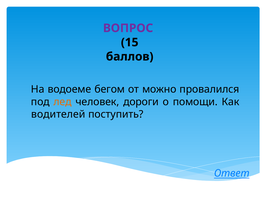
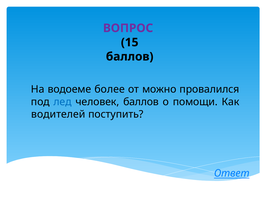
бегом: бегом -> более (110, 89)
лед colour: orange -> blue (63, 102)
человек дороги: дороги -> баллов (141, 102)
